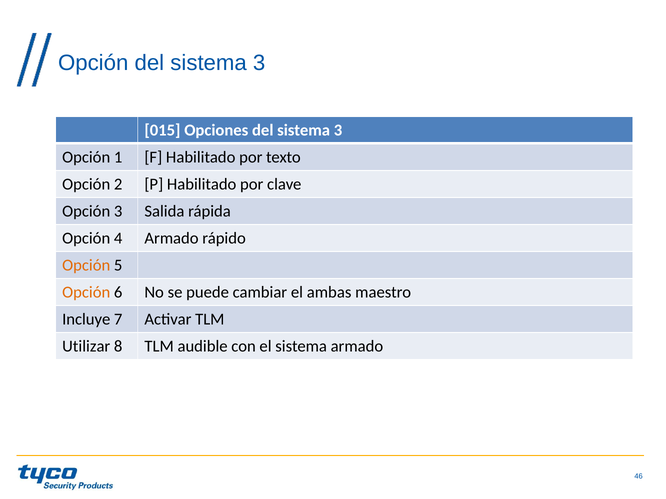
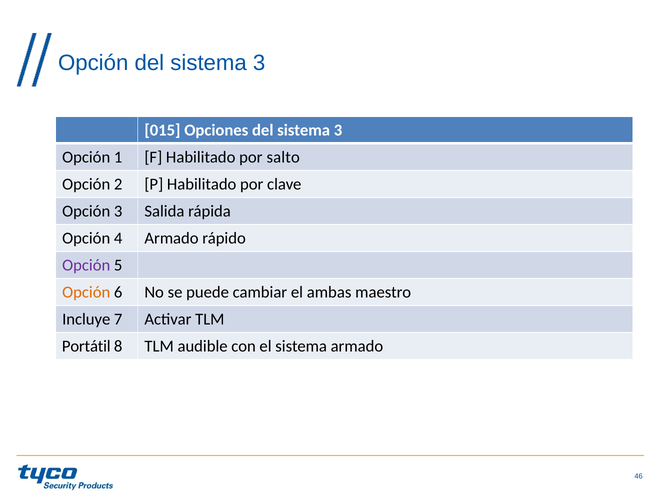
texto: texto -> salto (283, 157)
Opción colour: orange -> purple (86, 265)
Utilizar: Utilizar -> Portátil (86, 347)
